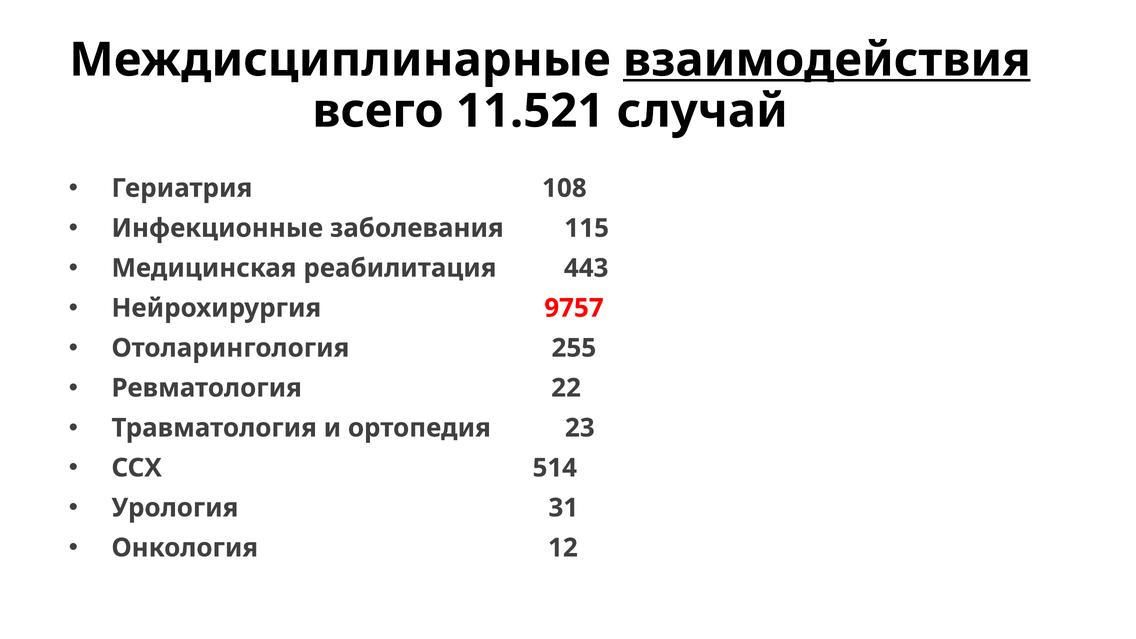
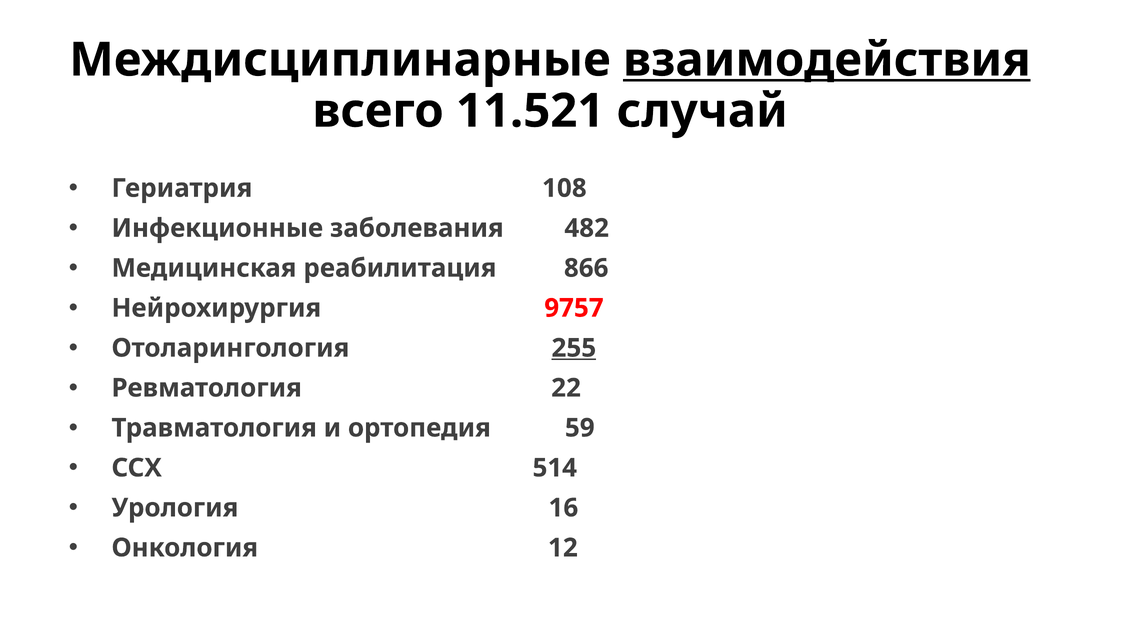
115: 115 -> 482 (587, 228)
443: 443 -> 866 (586, 268)
255 underline: none -> present (574, 348)
23: 23 -> 59 (580, 428)
31: 31 -> 16 (563, 508)
